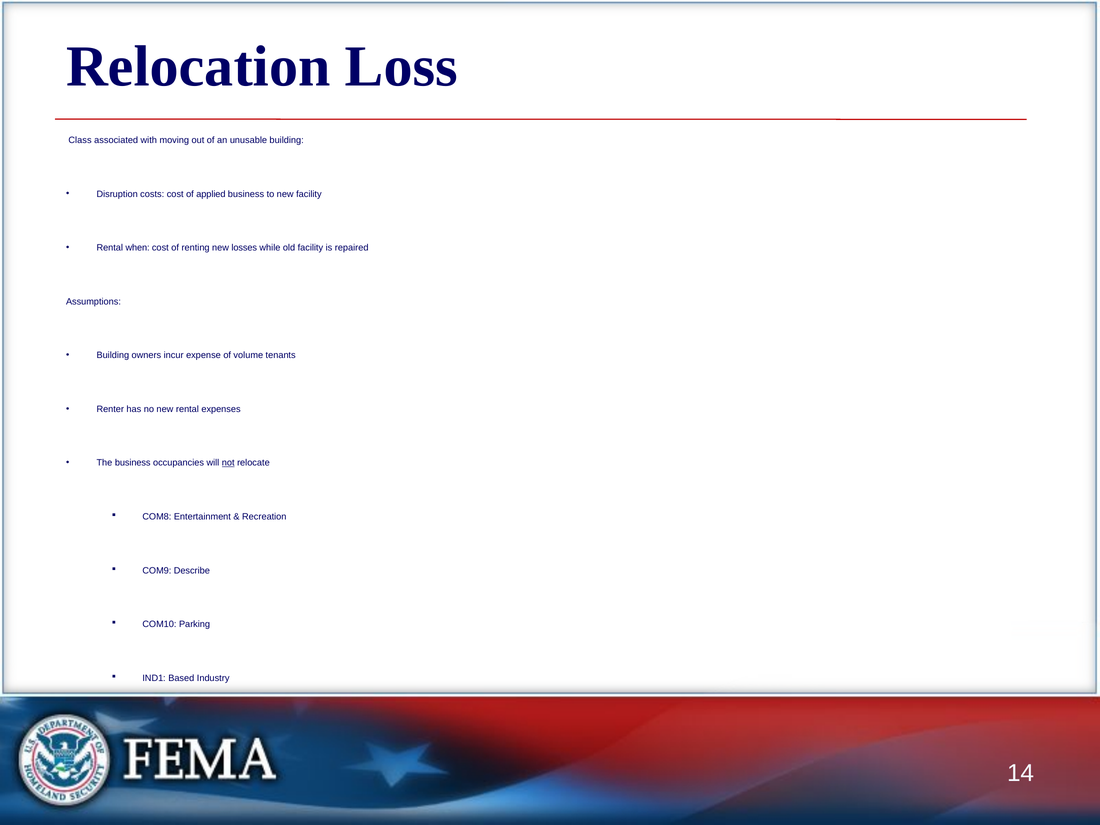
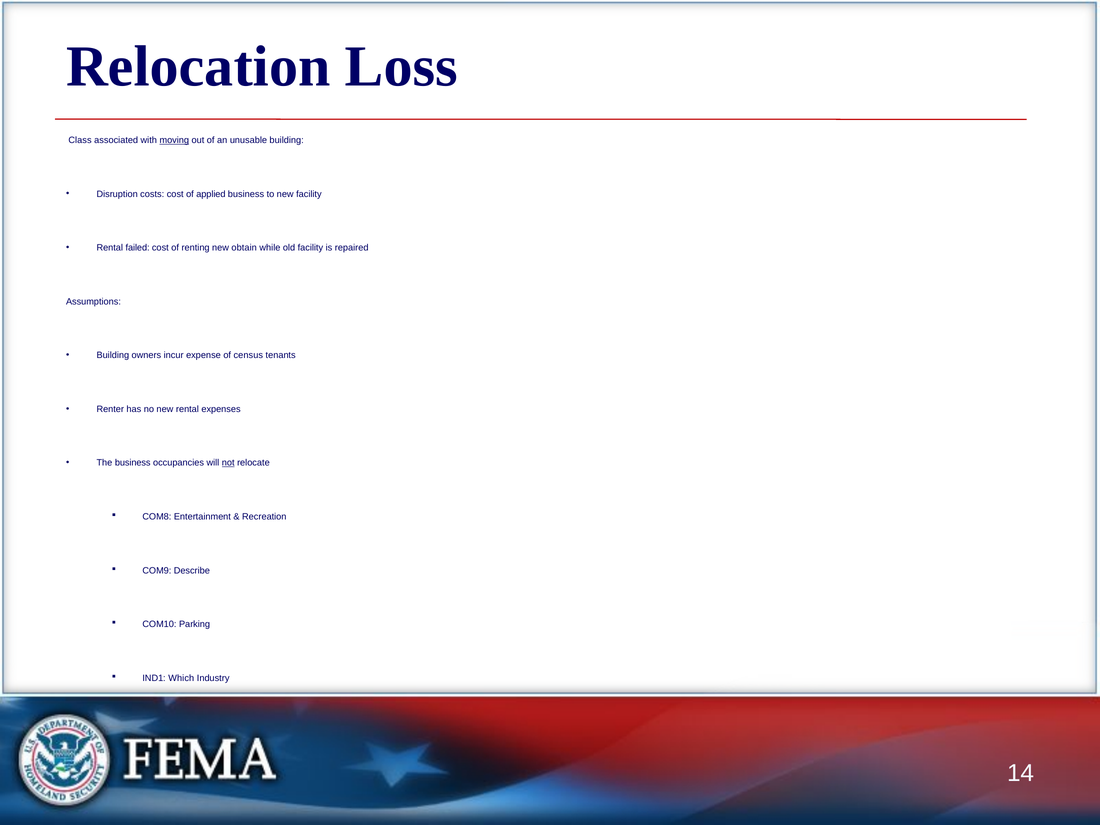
moving underline: none -> present (174, 140)
when: when -> failed (138, 248)
losses: losses -> obtain (244, 248)
volume: volume -> census (248, 355)
Based: Based -> Which (181, 678)
